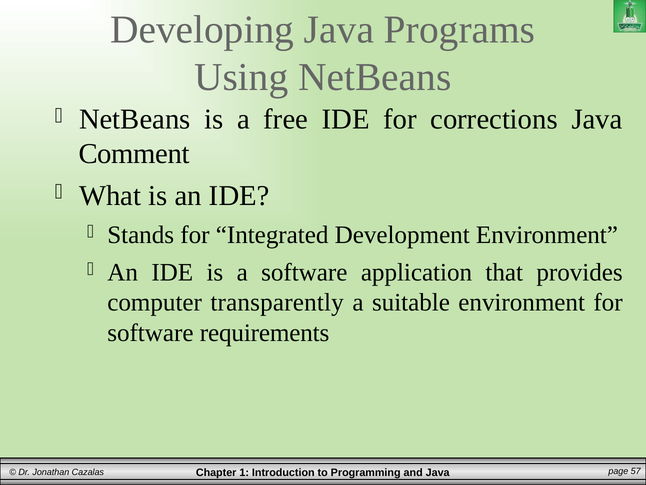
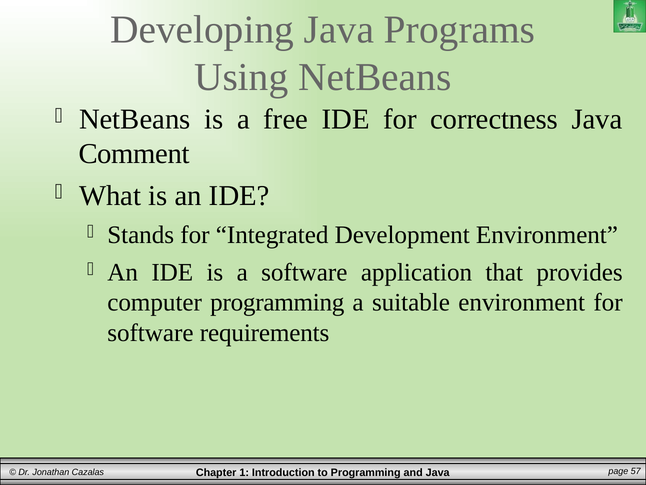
corrections: corrections -> correctness (494, 119)
computer transparently: transparently -> programming (277, 302)
